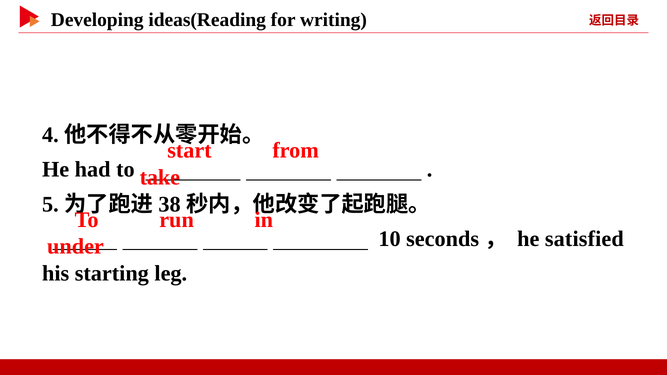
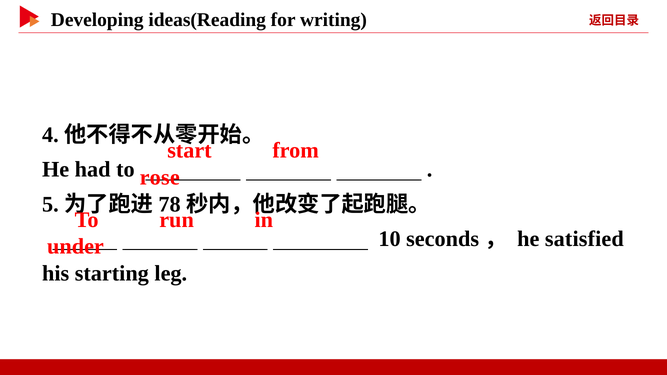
take: take -> rose (160, 177)
38: 38 -> 78 (170, 204)
